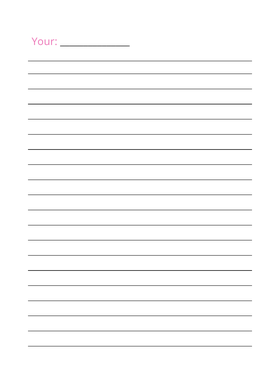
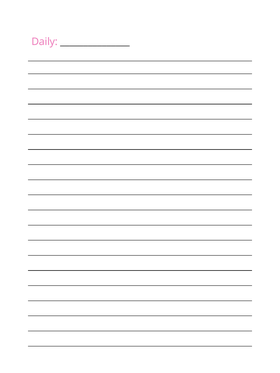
Your: Your -> Daily (45, 42)
